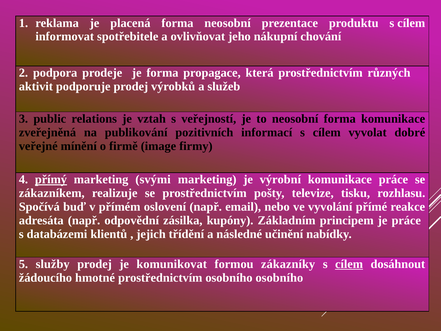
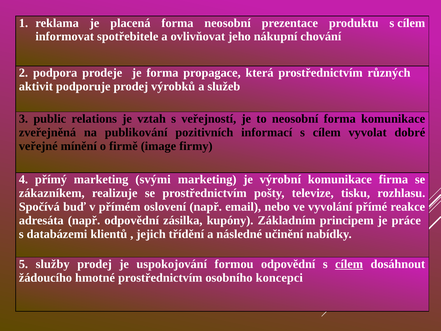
přímý underline: present -> none (51, 179)
komunikace práce: práce -> firma (393, 179)
komunikovat: komunikovat -> uspokojování (172, 264)
formou zákazníky: zákazníky -> odpovědní (288, 264)
osobního osobního: osobního -> koncepci (279, 277)
